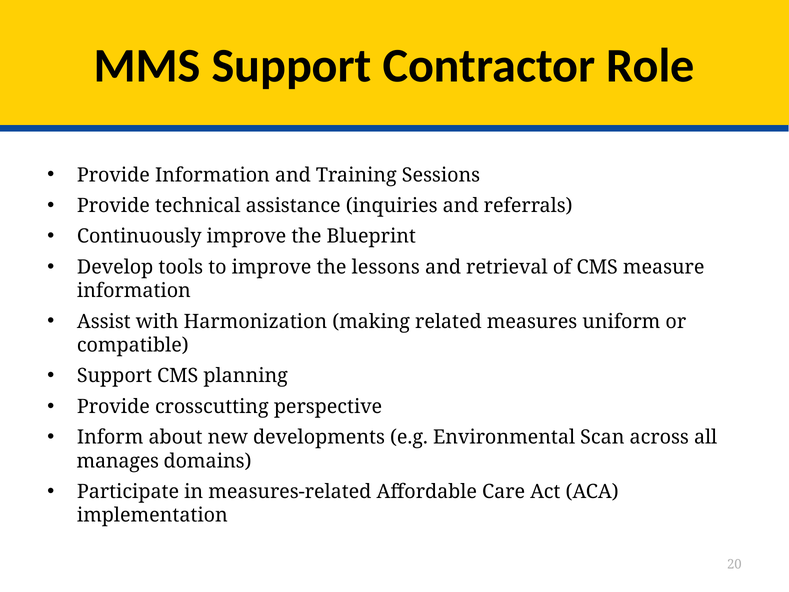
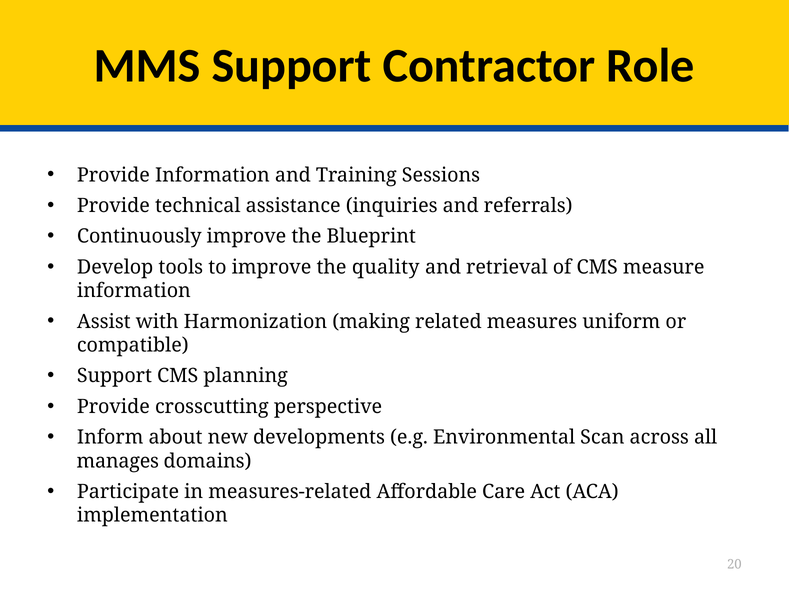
lessons: lessons -> quality (386, 267)
